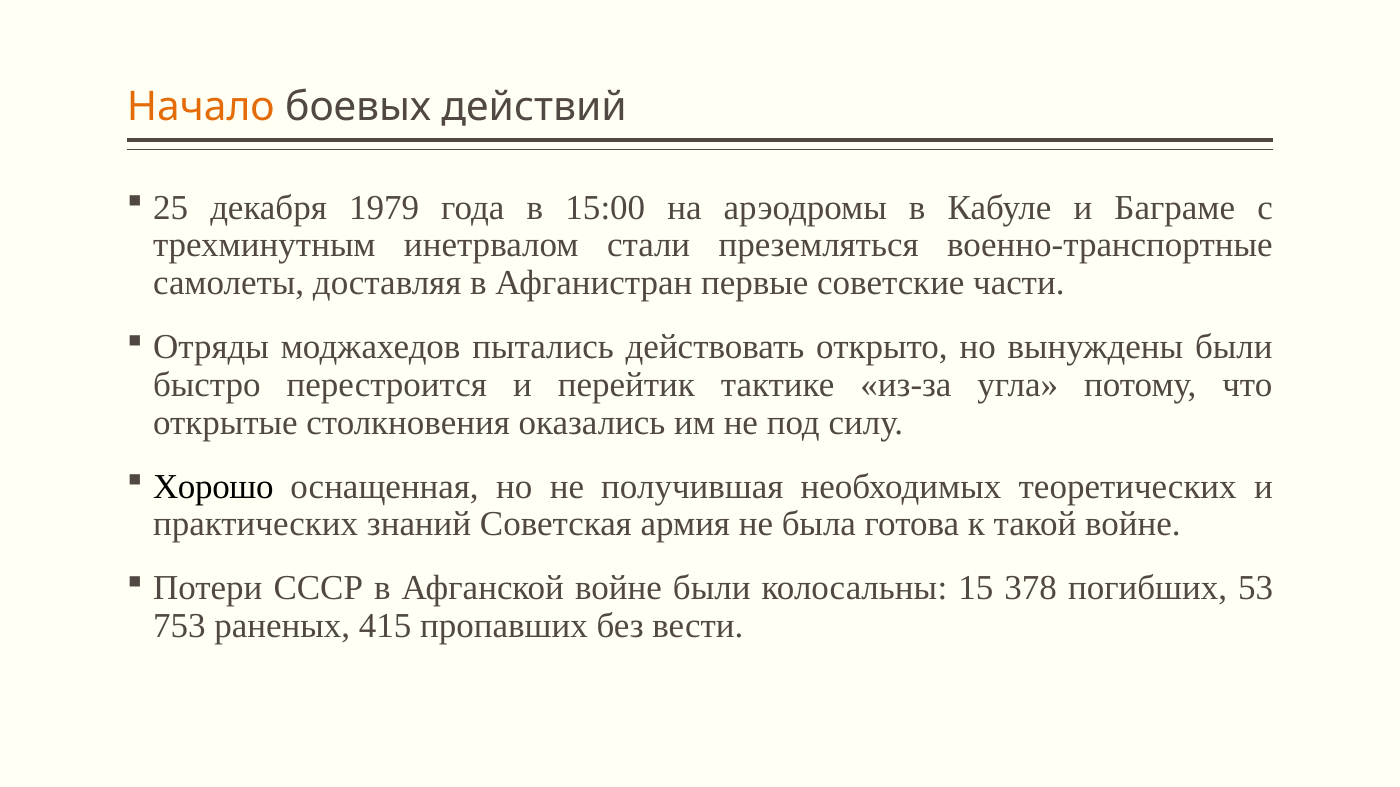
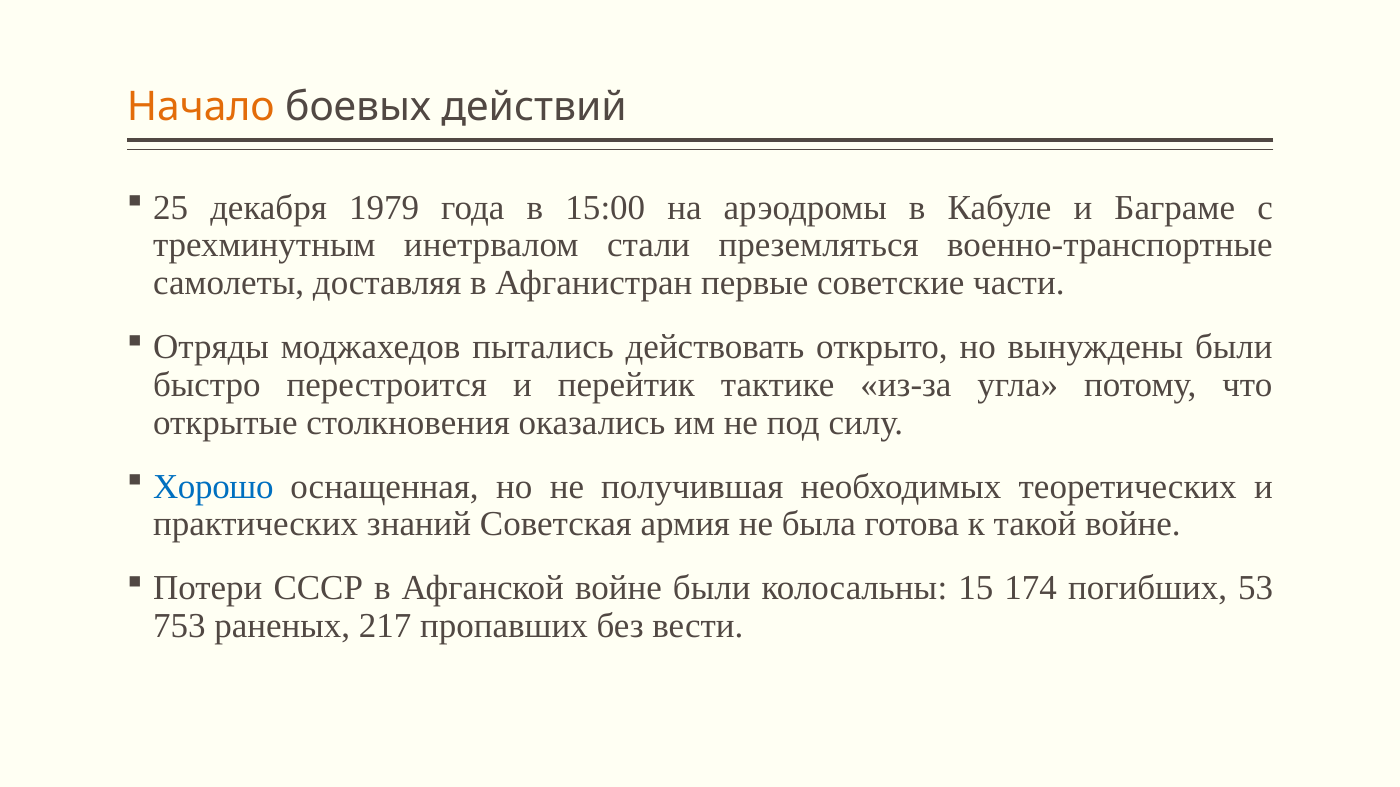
Хорошо colour: black -> blue (213, 487)
378: 378 -> 174 (1031, 589)
415: 415 -> 217 (385, 627)
